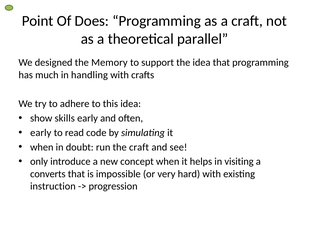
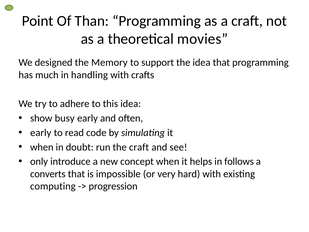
Does: Does -> Than (92, 21)
parallel: parallel -> movies (203, 39)
skills: skills -> busy (65, 118)
visiting: visiting -> follows (239, 161)
instruction: instruction -> computing (53, 186)
